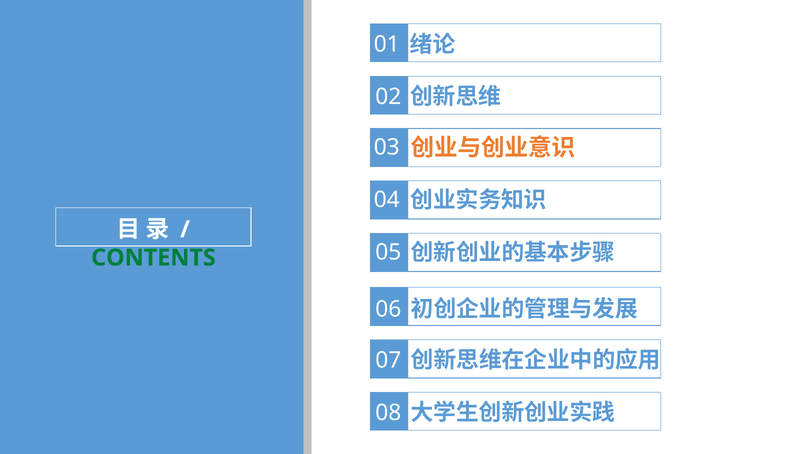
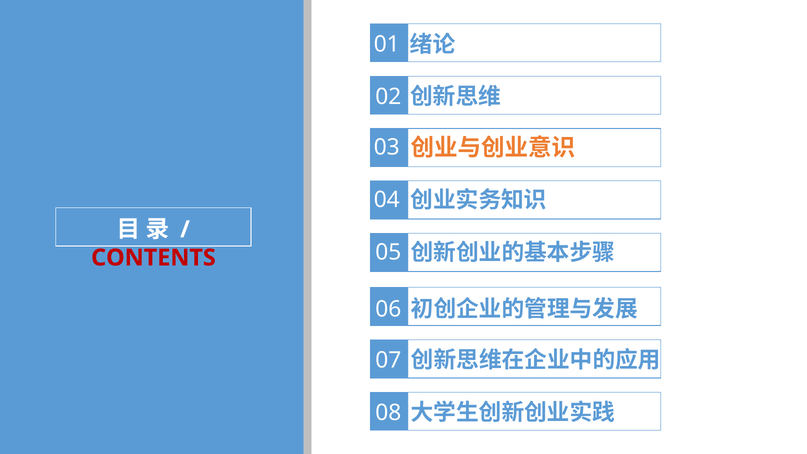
CONTENTS colour: green -> red (153, 258)
